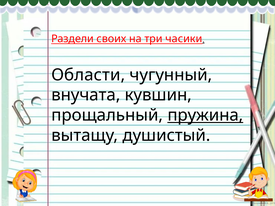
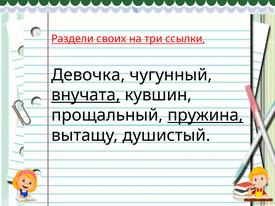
часики: часики -> ссылки (184, 39)
Области: Области -> Девочка (88, 75)
внучата underline: none -> present (86, 95)
